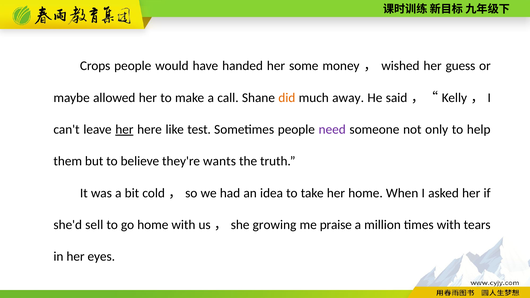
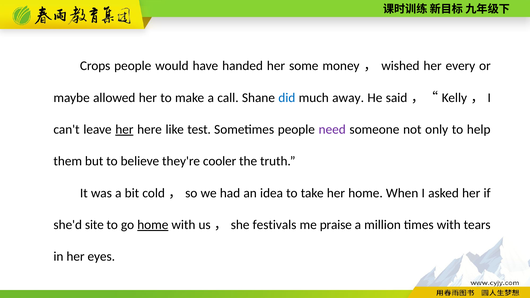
guess: guess -> every (460, 66)
did colour: orange -> blue (287, 98)
wants: wants -> cooler (220, 161)
sell: sell -> site (94, 225)
home underline: none -> present (153, 225)
growing: growing -> festivals (275, 225)
